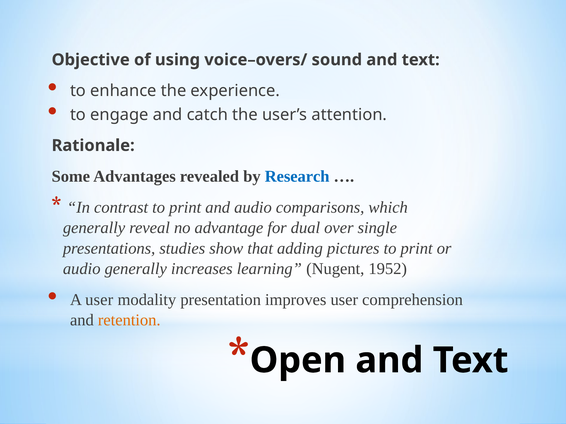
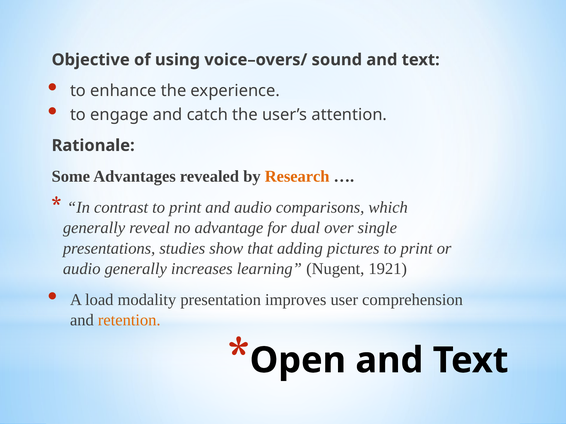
Research colour: blue -> orange (297, 177)
1952: 1952 -> 1921 (388, 269)
A user: user -> load (99, 300)
